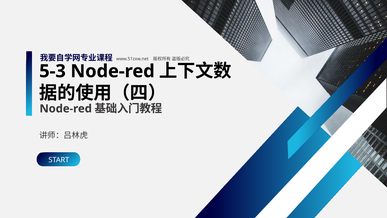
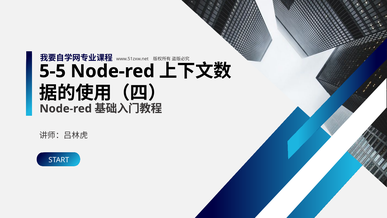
5-3: 5-3 -> 5-5 (53, 71)
